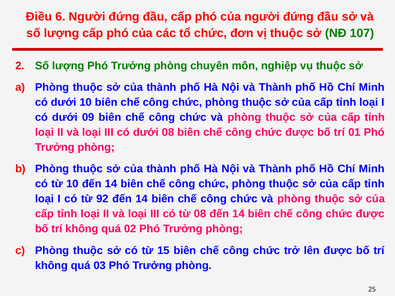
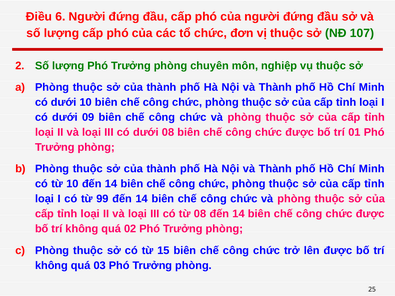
92: 92 -> 99 (102, 199)
